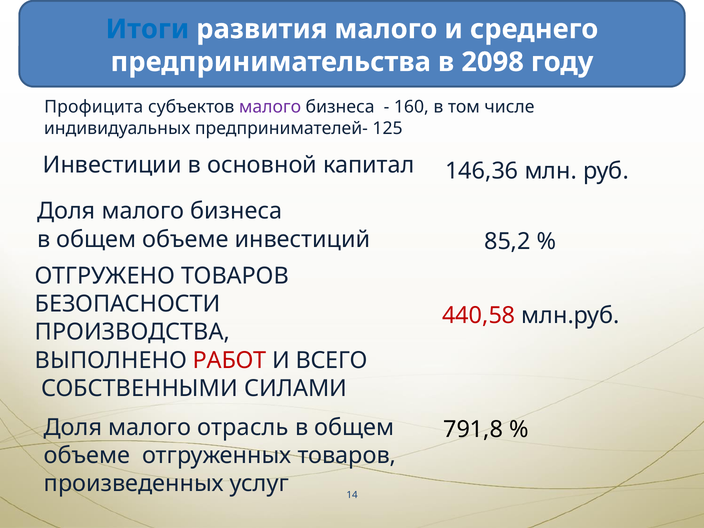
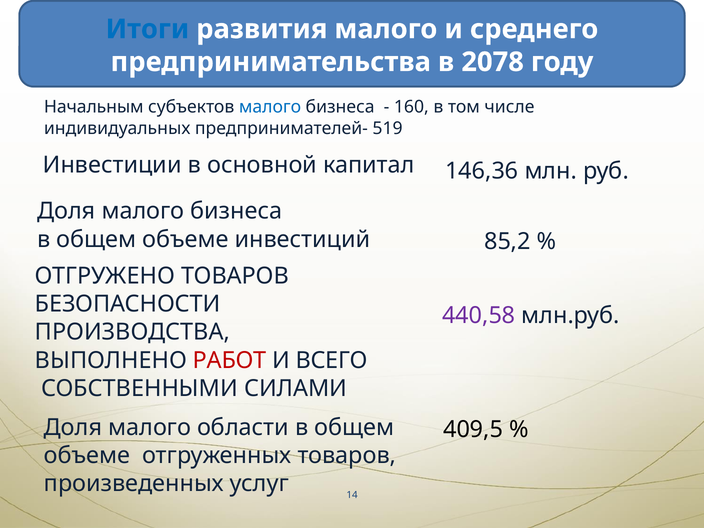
2098: 2098 -> 2078 (493, 62)
Профицита: Профицита -> Начальным (94, 107)
малого colour: purple -> blue (270, 107)
125: 125 -> 519 (388, 128)
440,58 colour: red -> purple (479, 316)
отрасль: отрасль -> области (243, 427)
791,8: 791,8 -> 409,5 (473, 429)
